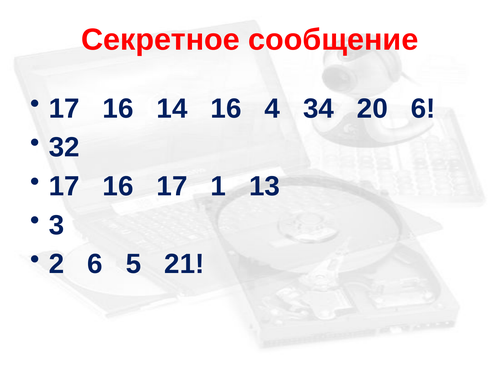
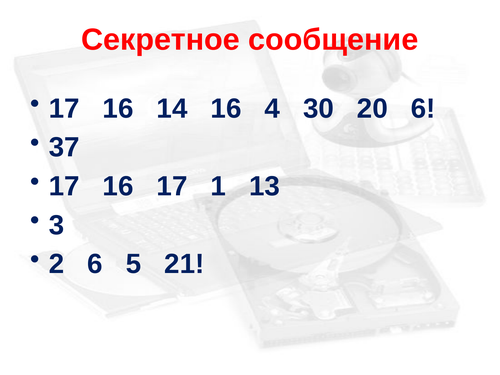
34: 34 -> 30 (318, 109)
32: 32 -> 37 (64, 147)
